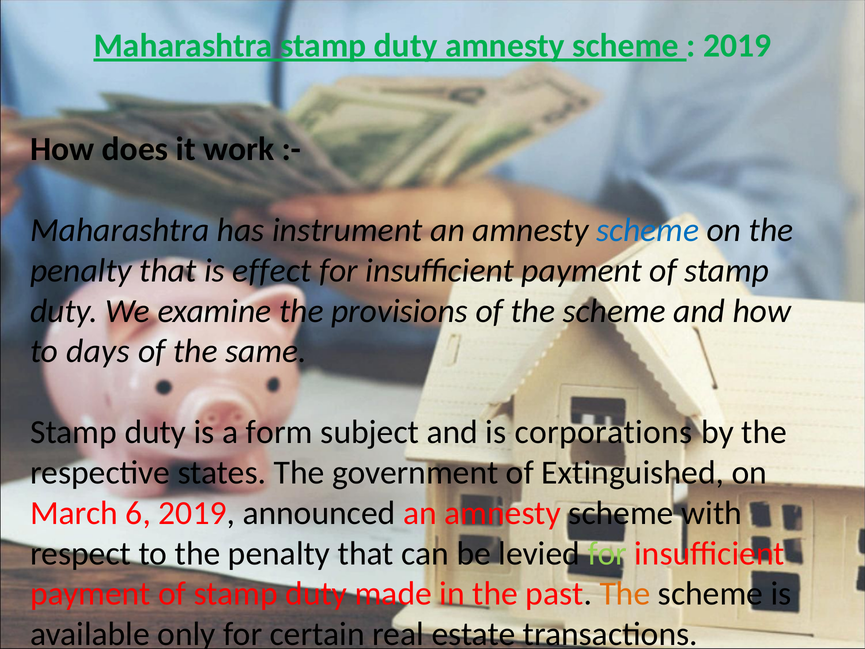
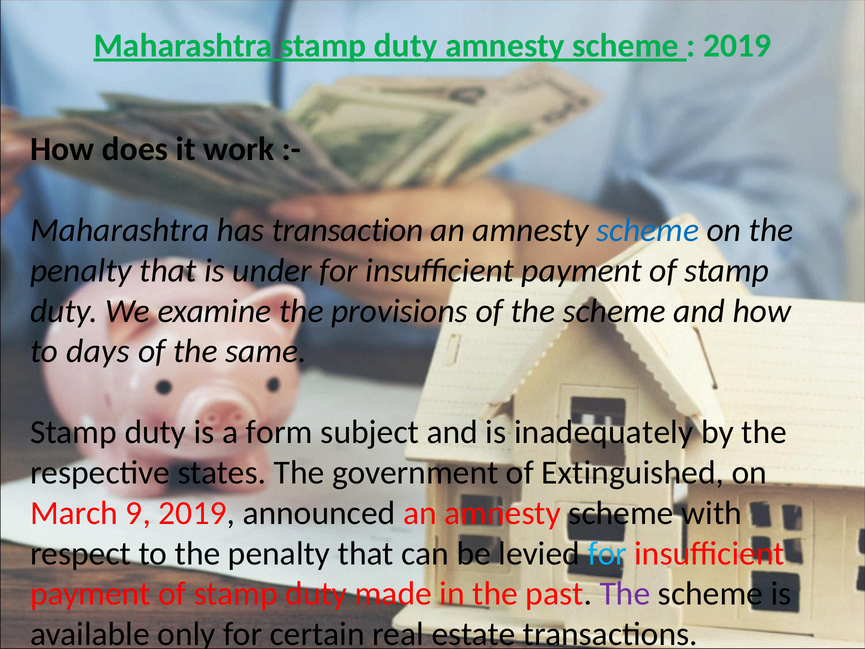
instrument: instrument -> transaction (348, 230)
effect: effect -> under (272, 270)
corporations: corporations -> inadequately (604, 432)
6: 6 -> 9 (138, 513)
for colour: light green -> light blue (607, 553)
The colour: orange -> purple (625, 594)
